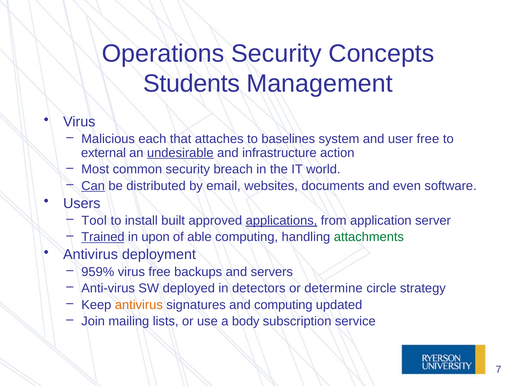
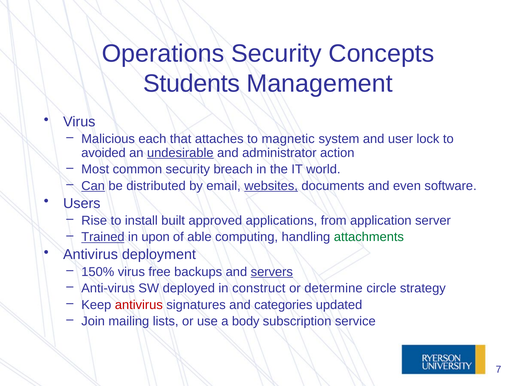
baselines: baselines -> magnetic (288, 139)
user free: free -> lock (428, 139)
external: external -> avoided (104, 153)
infrastructure: infrastructure -> administrator (279, 153)
websites underline: none -> present (271, 186)
Tool: Tool -> Rise (94, 221)
applications underline: present -> none (281, 221)
959%: 959% -> 150% (98, 272)
servers underline: none -> present (272, 272)
detectors: detectors -> construct (259, 288)
antivirus colour: orange -> red (139, 305)
and computing: computing -> categories (283, 305)
